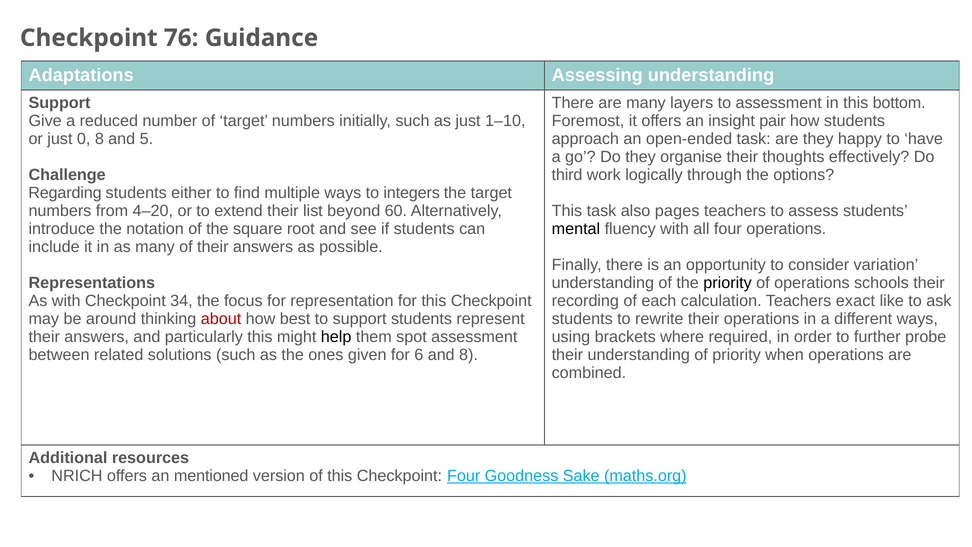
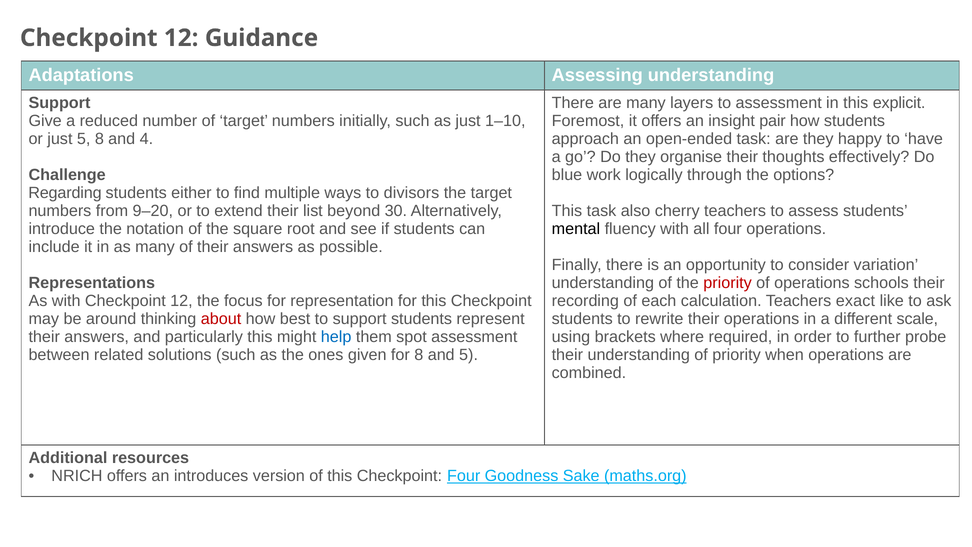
76: 76 -> 12 (181, 38)
bottom: bottom -> explicit (899, 103)
just 0: 0 -> 5 (84, 139)
5: 5 -> 4 (146, 139)
third: third -> blue (567, 175)
integers: integers -> divisors (411, 193)
4–20: 4–20 -> 9–20 (153, 211)
60: 60 -> 30 (396, 211)
pages: pages -> cherry (677, 211)
priority colour: black -> red (728, 283)
with Checkpoint 34: 34 -> 12 (181, 301)
different ways: ways -> scale (917, 319)
help colour: black -> blue (336, 337)
for 6: 6 -> 8 (419, 355)
and 8: 8 -> 5 (469, 355)
mentioned: mentioned -> introduces (211, 476)
